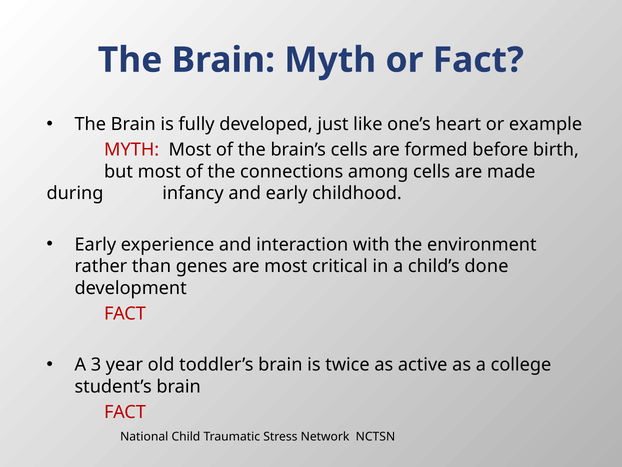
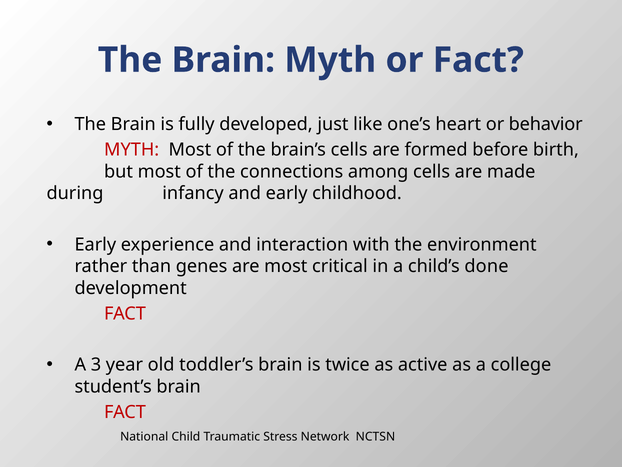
example: example -> behavior (546, 124)
